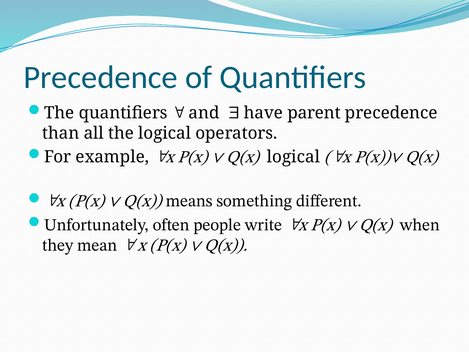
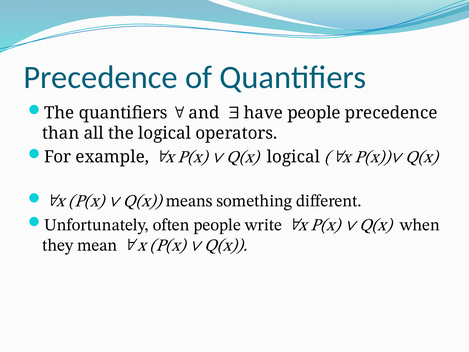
have parent: parent -> people (314, 113)
